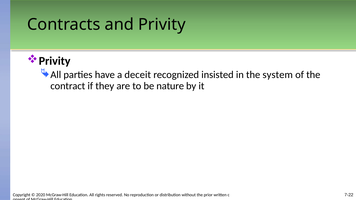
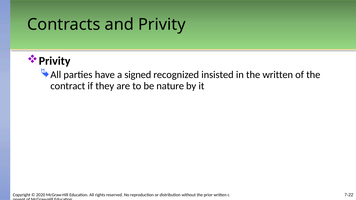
deceit: deceit -> signed (138, 75)
the system: system -> written (278, 75)
